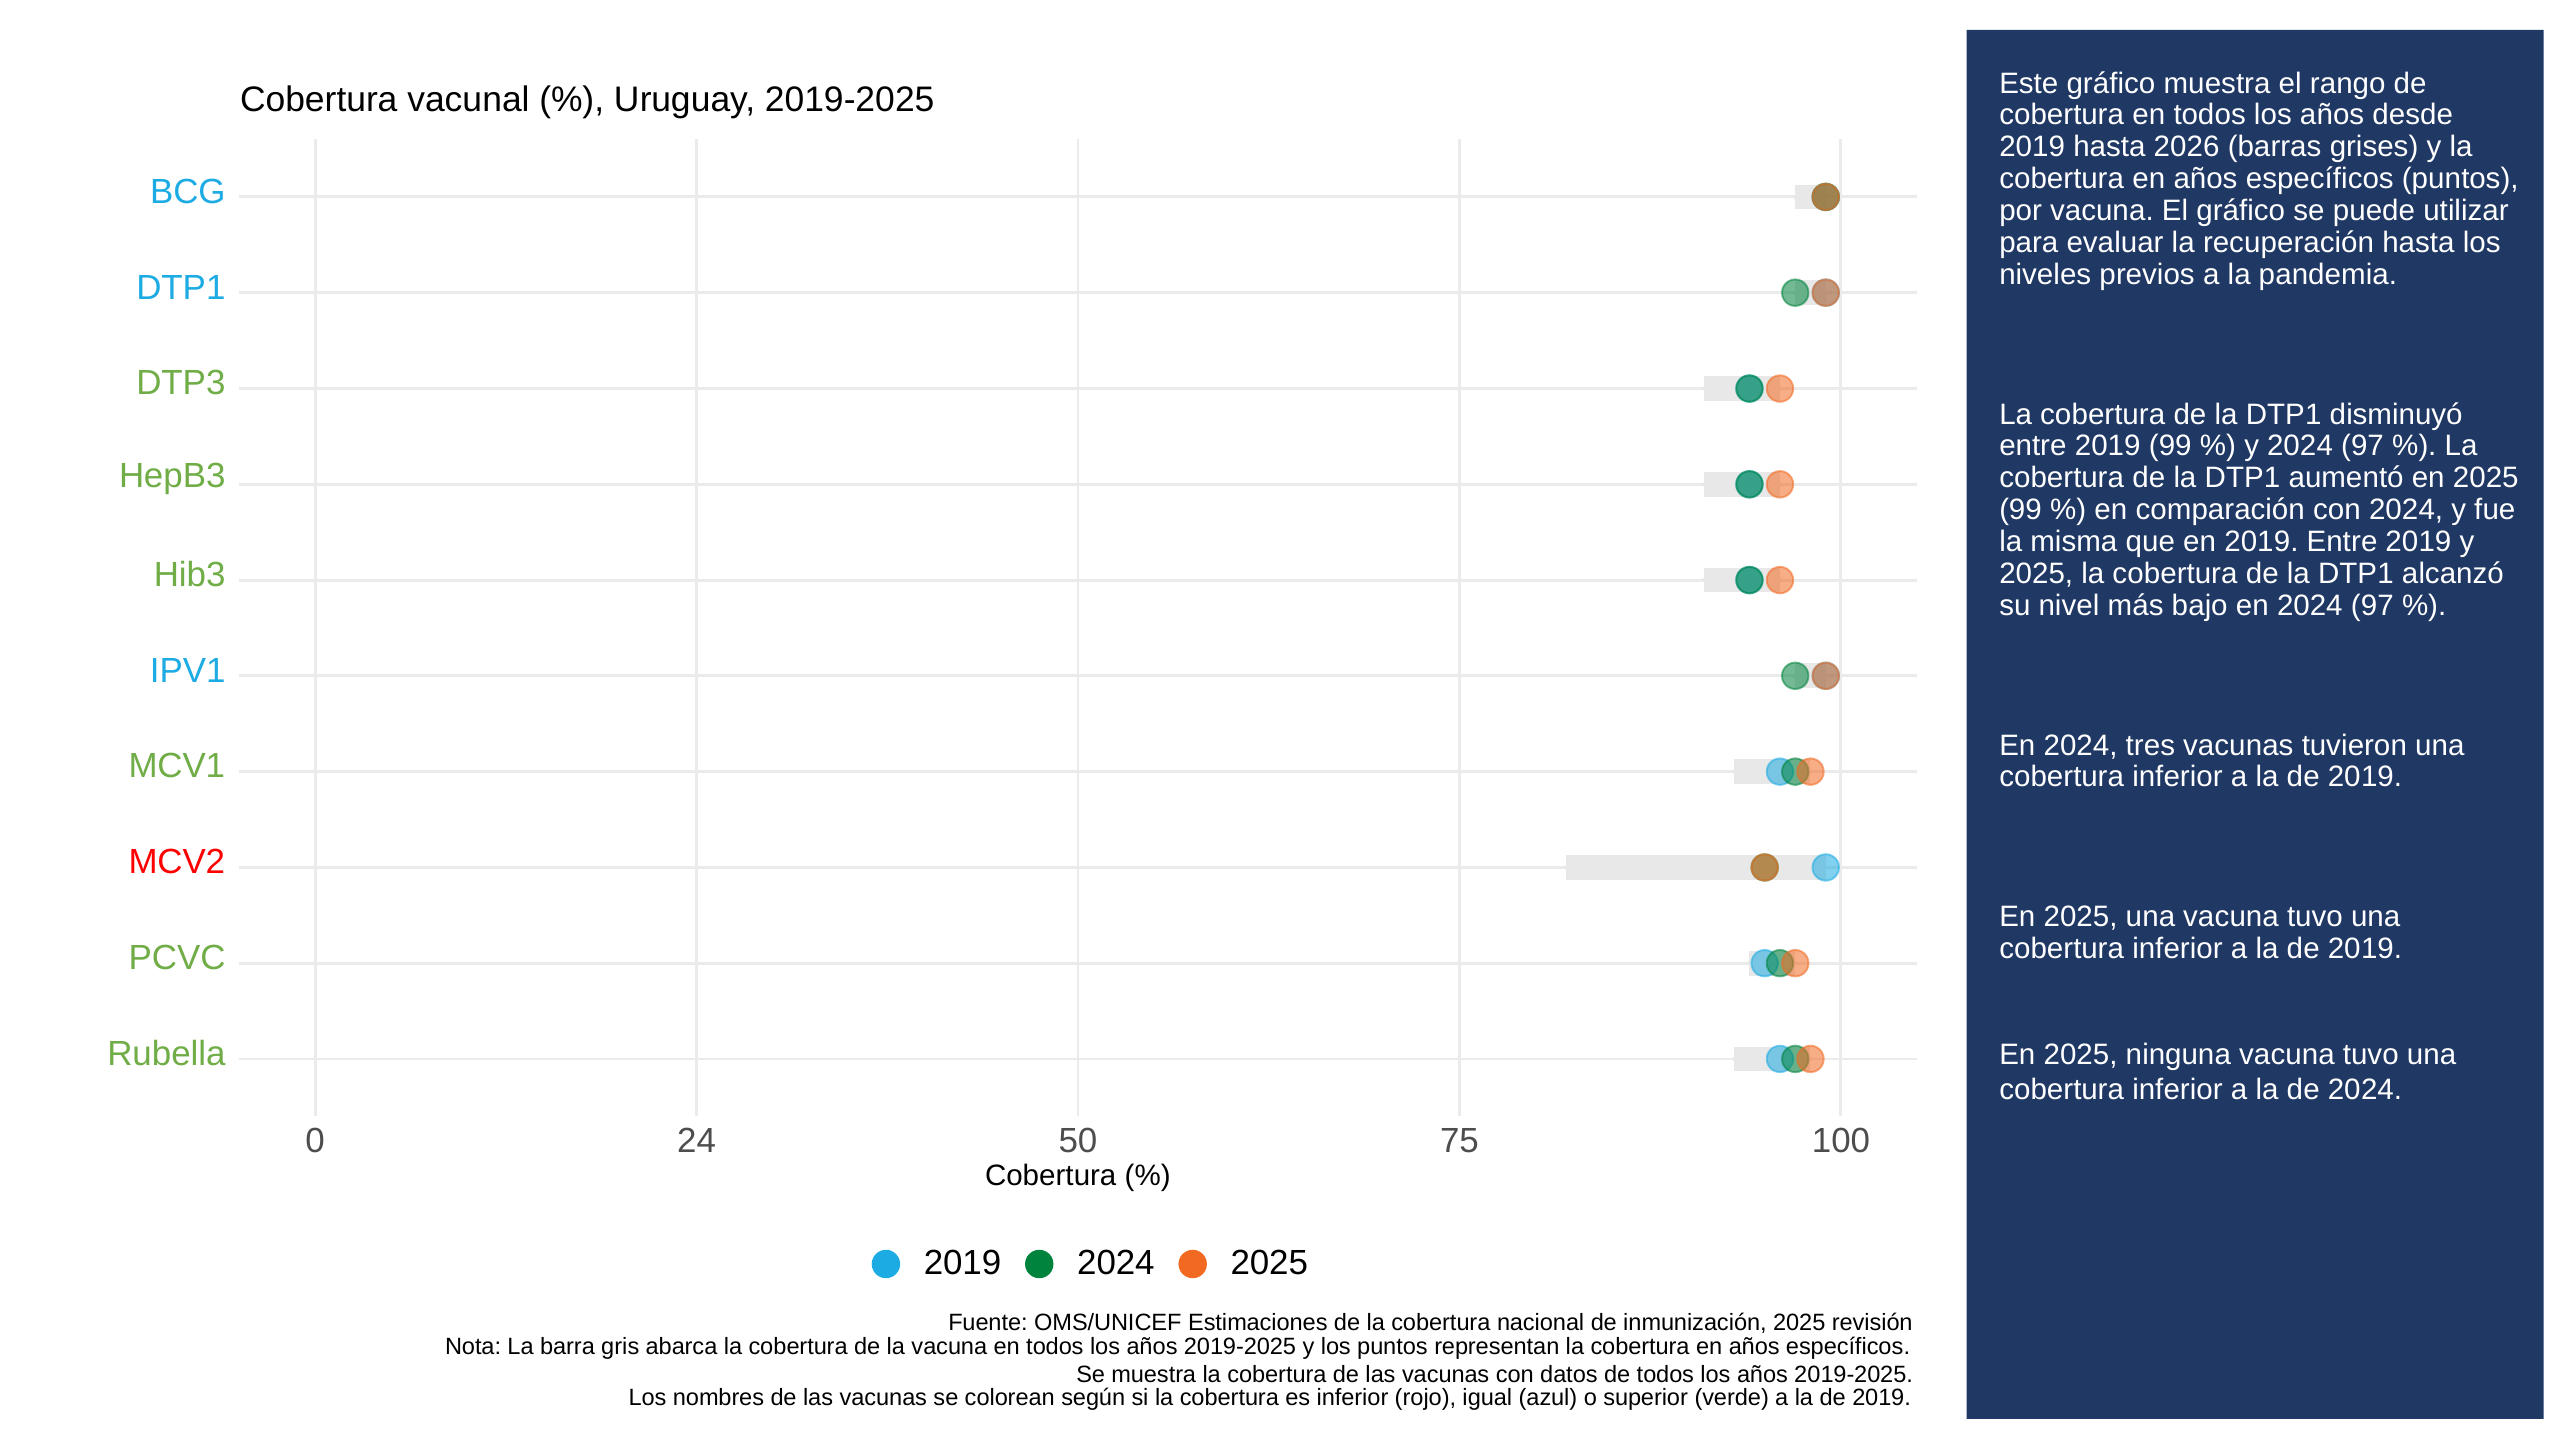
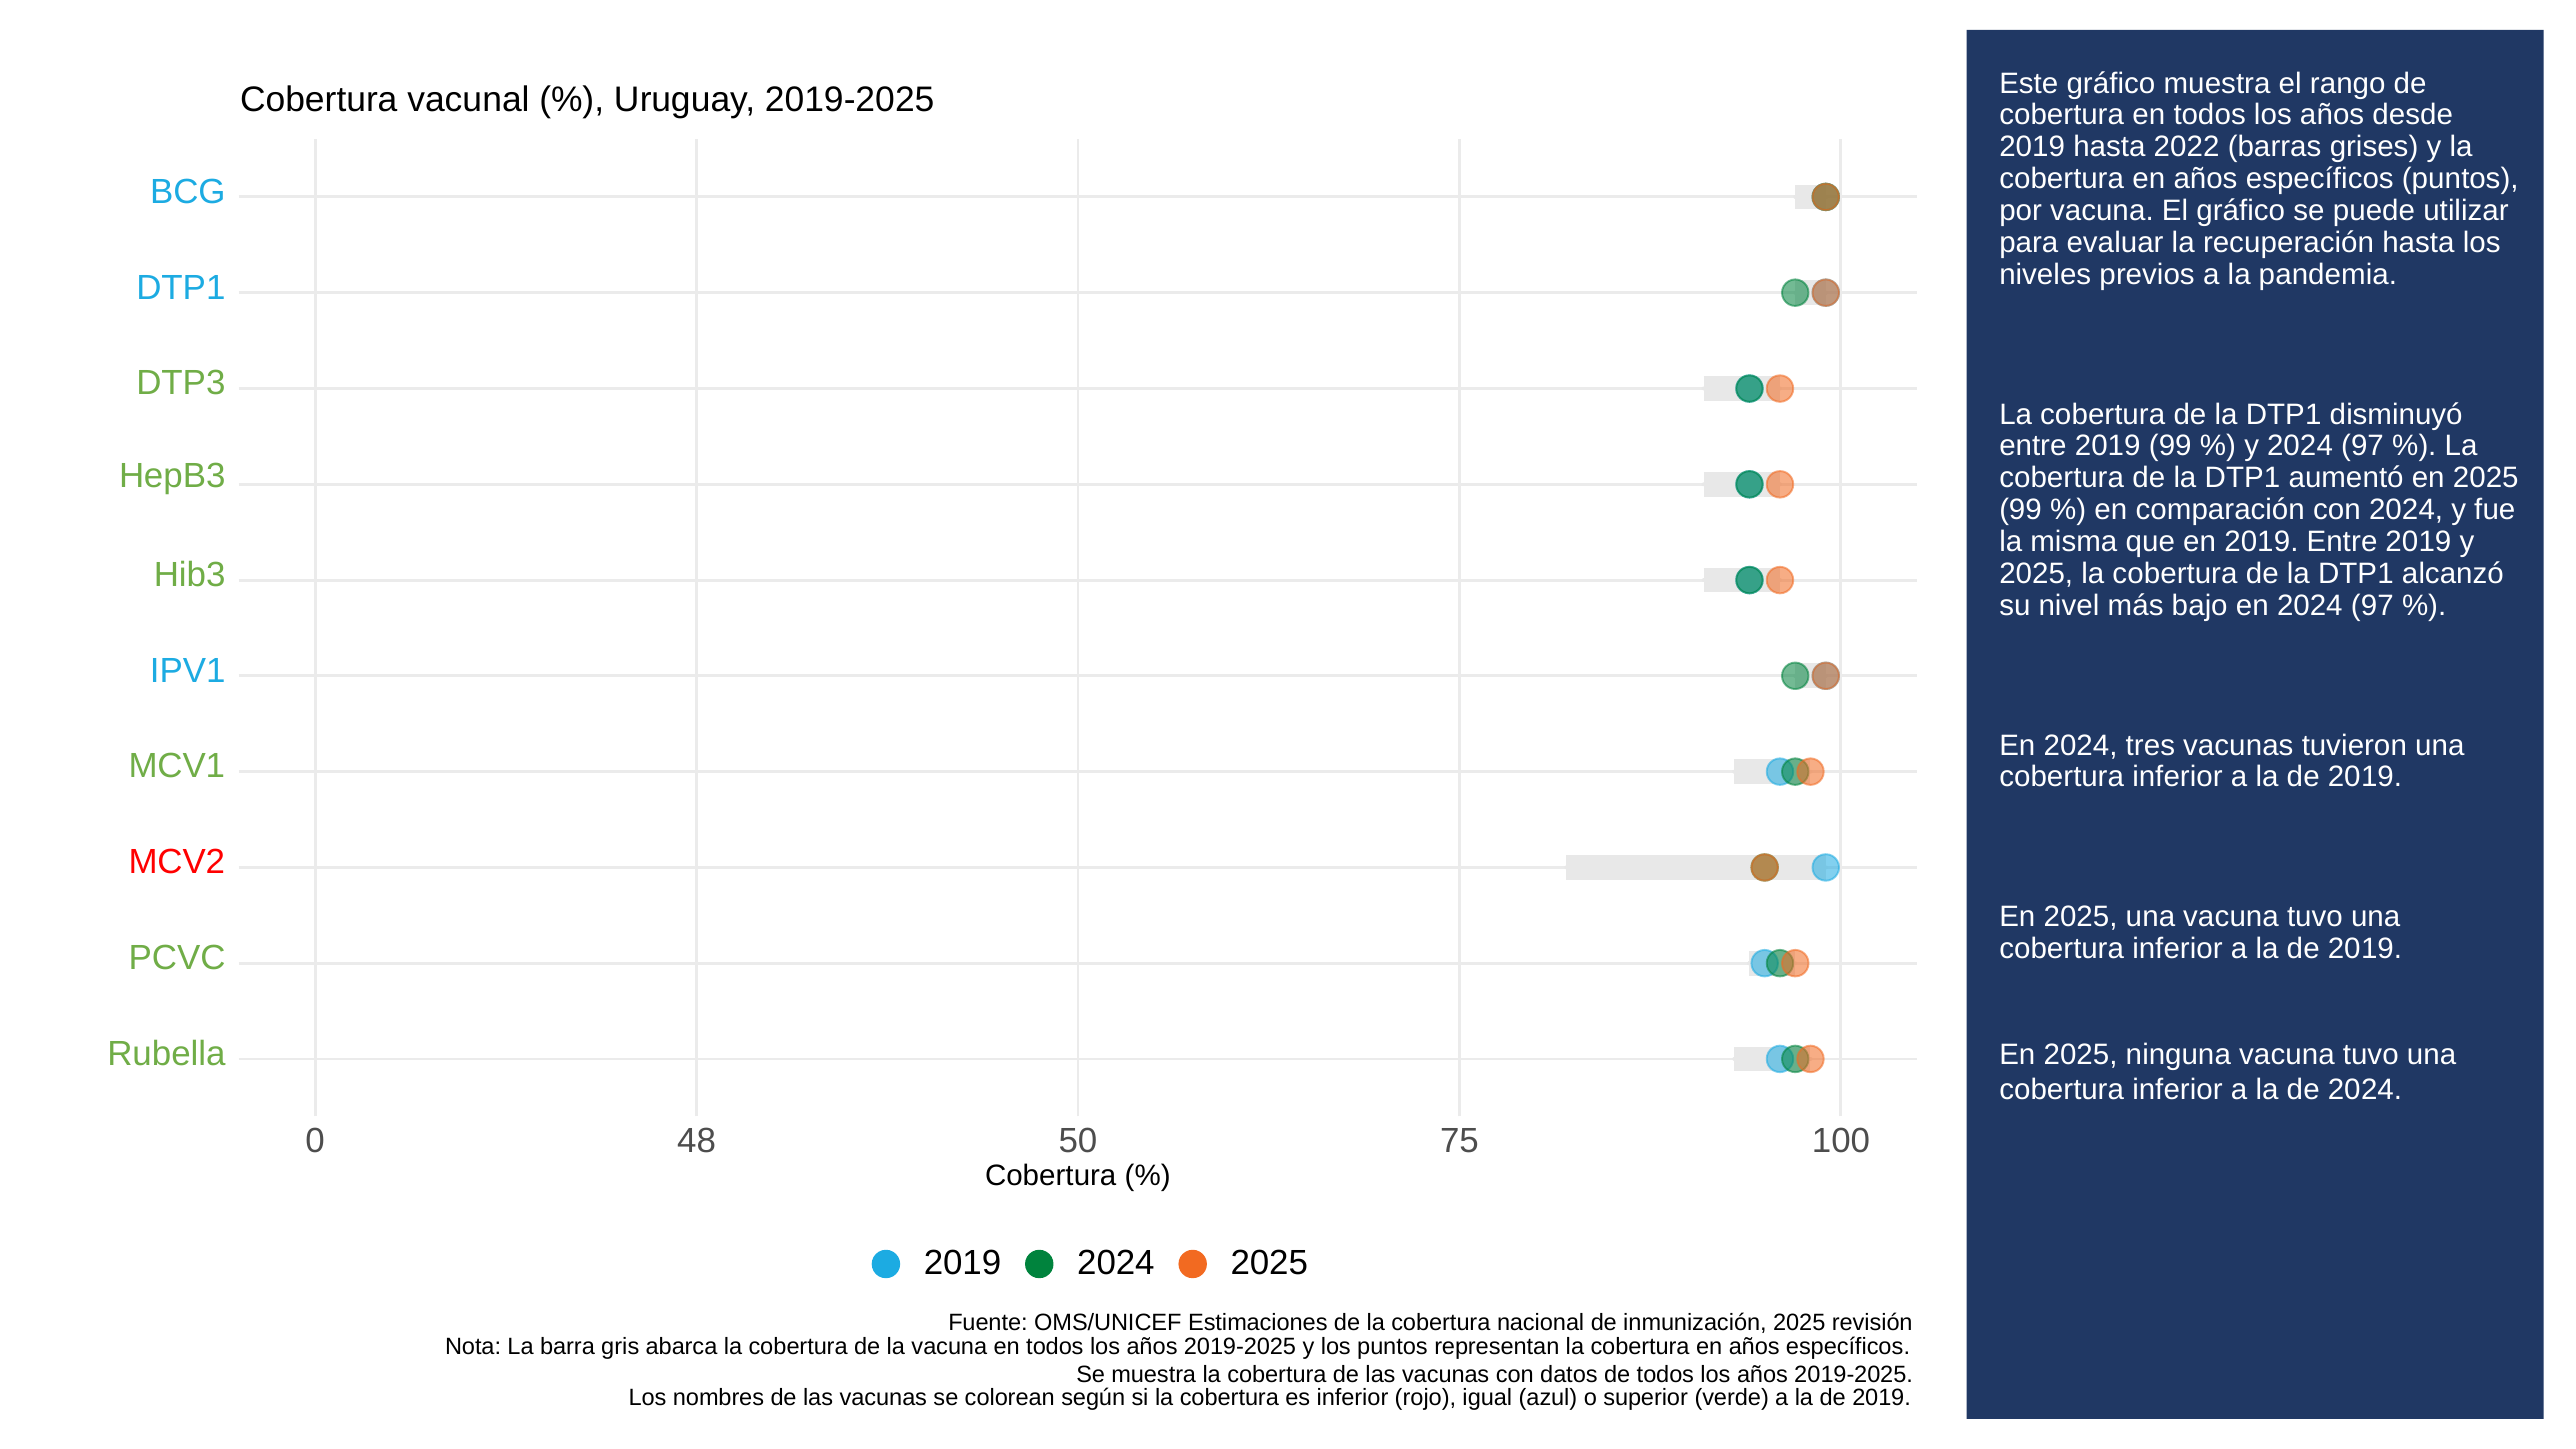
2026: 2026 -> 2022 (2187, 147)
24: 24 -> 48 (697, 1141)
